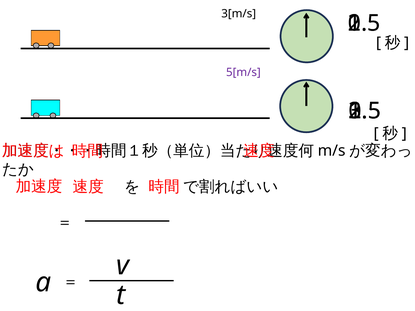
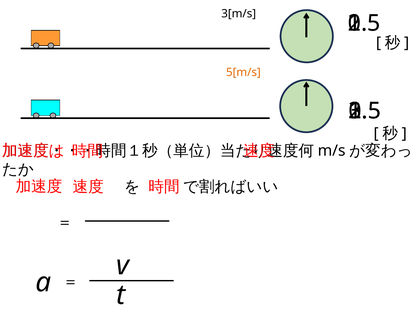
5[m/s colour: purple -> orange (243, 73)
